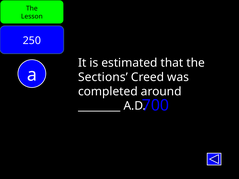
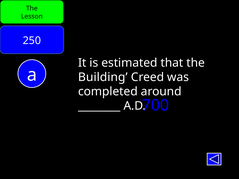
Sections: Sections -> Building (103, 77)
